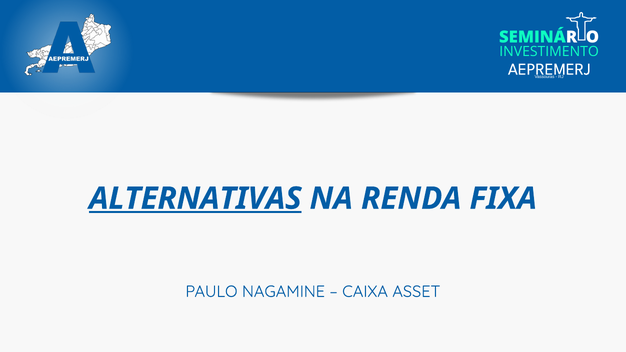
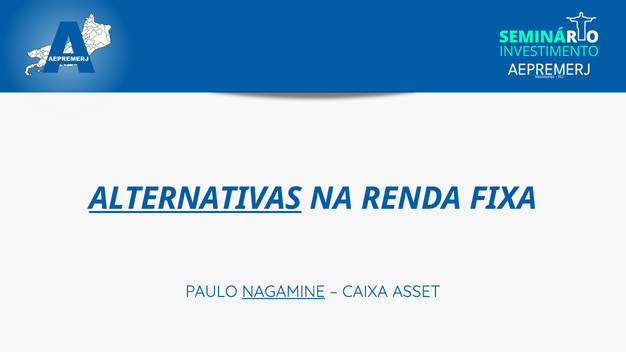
NAGAMINE underline: none -> present (283, 292)
